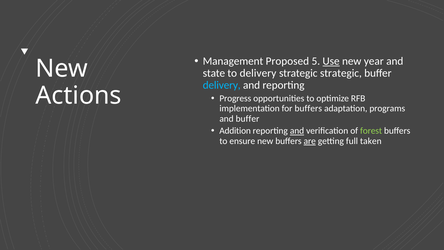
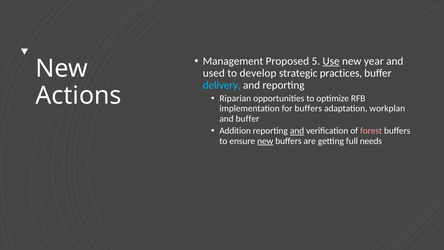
state: state -> used (214, 73)
to delivery: delivery -> develop (258, 73)
strategic strategic: strategic -> practices (341, 73)
Progress: Progress -> Riparian (235, 98)
programs: programs -> workplan (387, 108)
forest colour: light green -> pink (371, 131)
new underline: none -> present (265, 141)
are underline: present -> none (310, 141)
taken: taken -> needs (371, 141)
